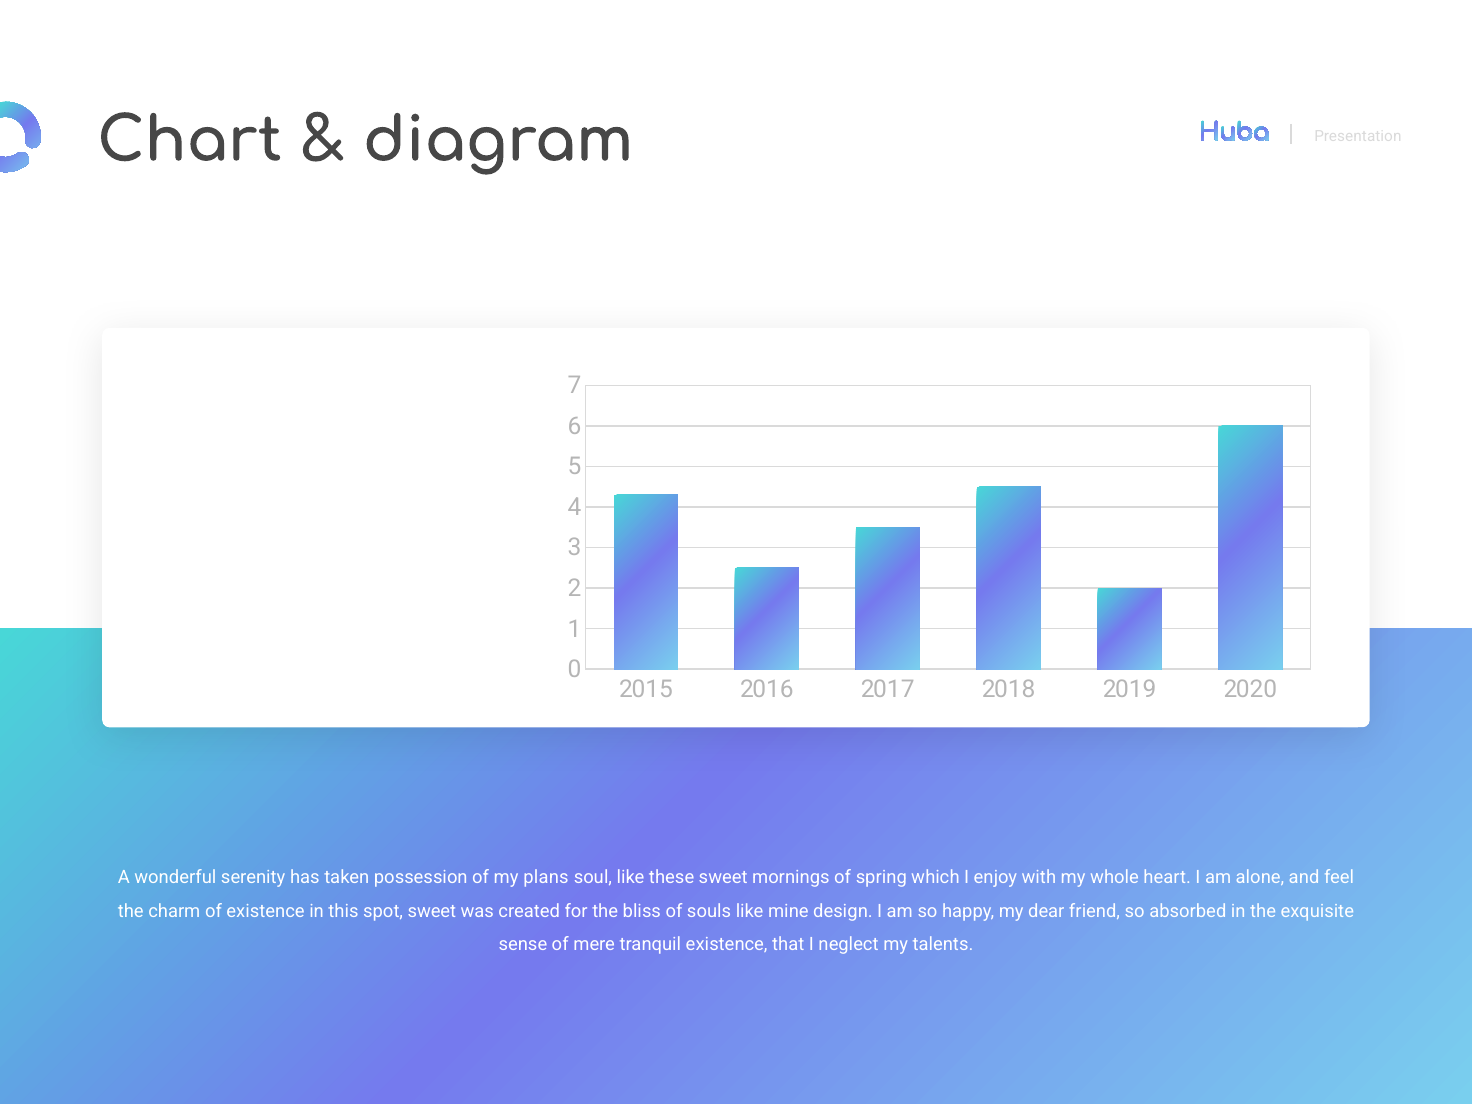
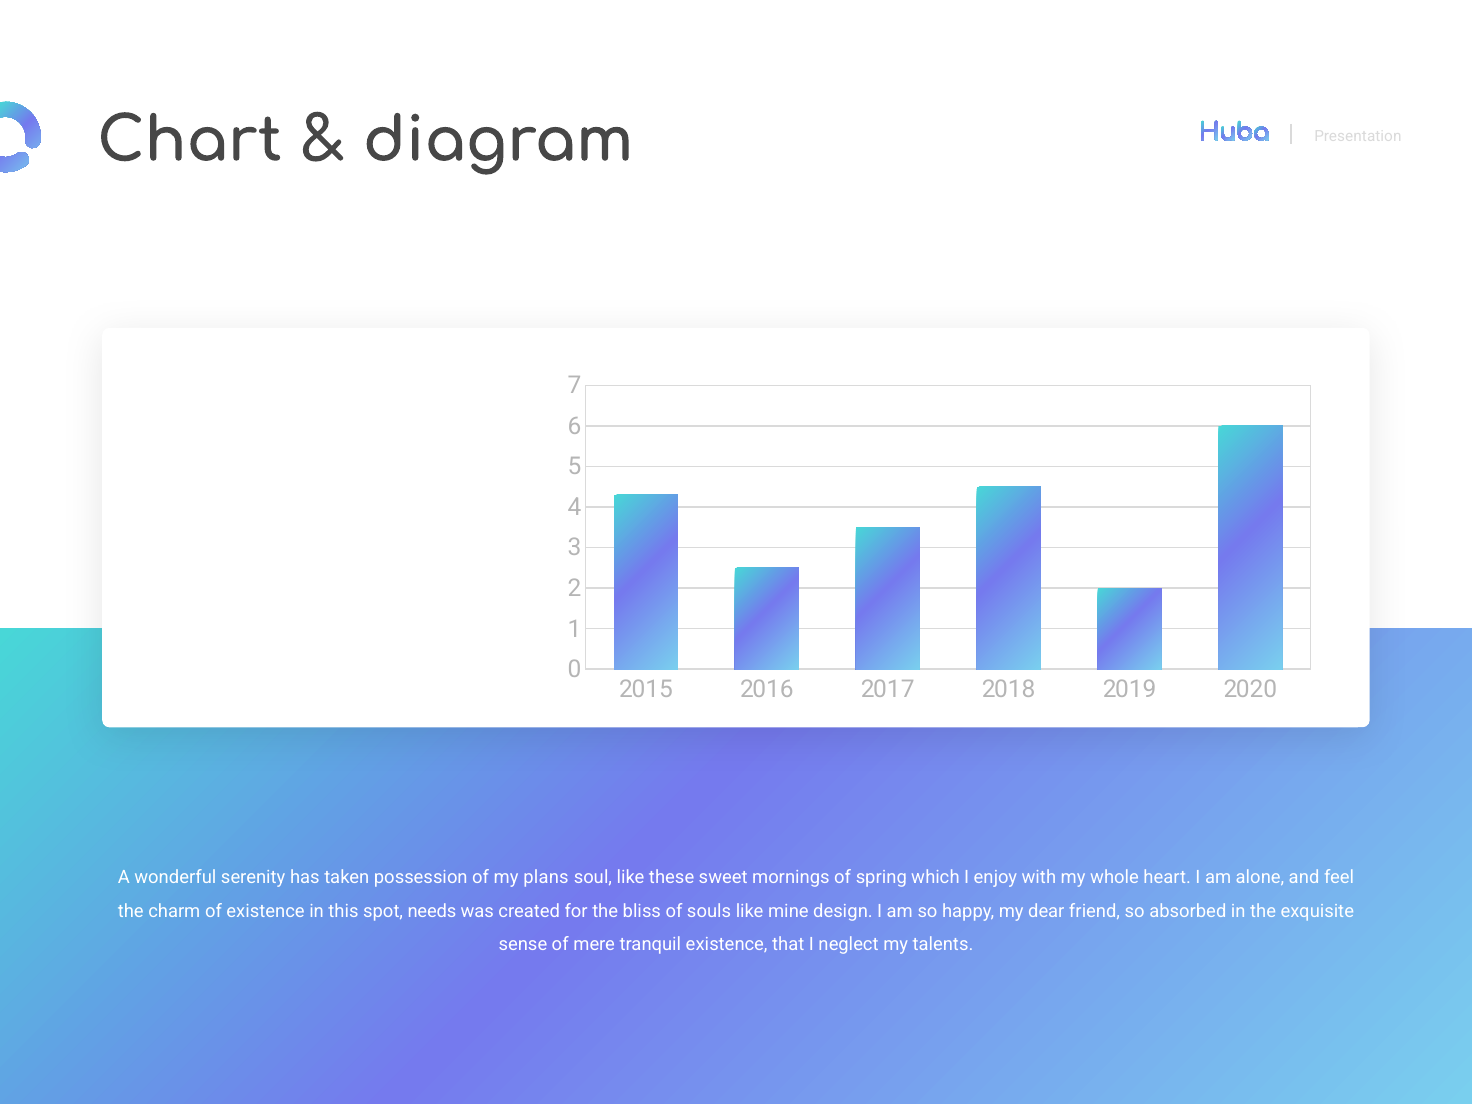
spot sweet: sweet -> needs (432, 911)
